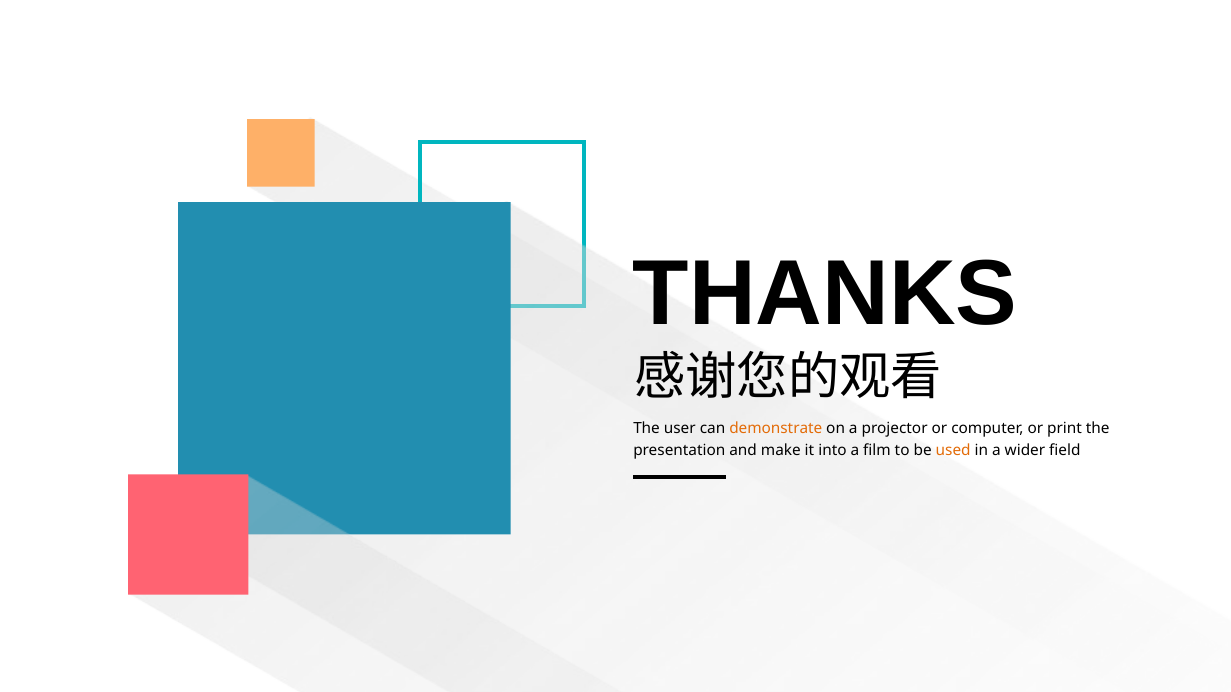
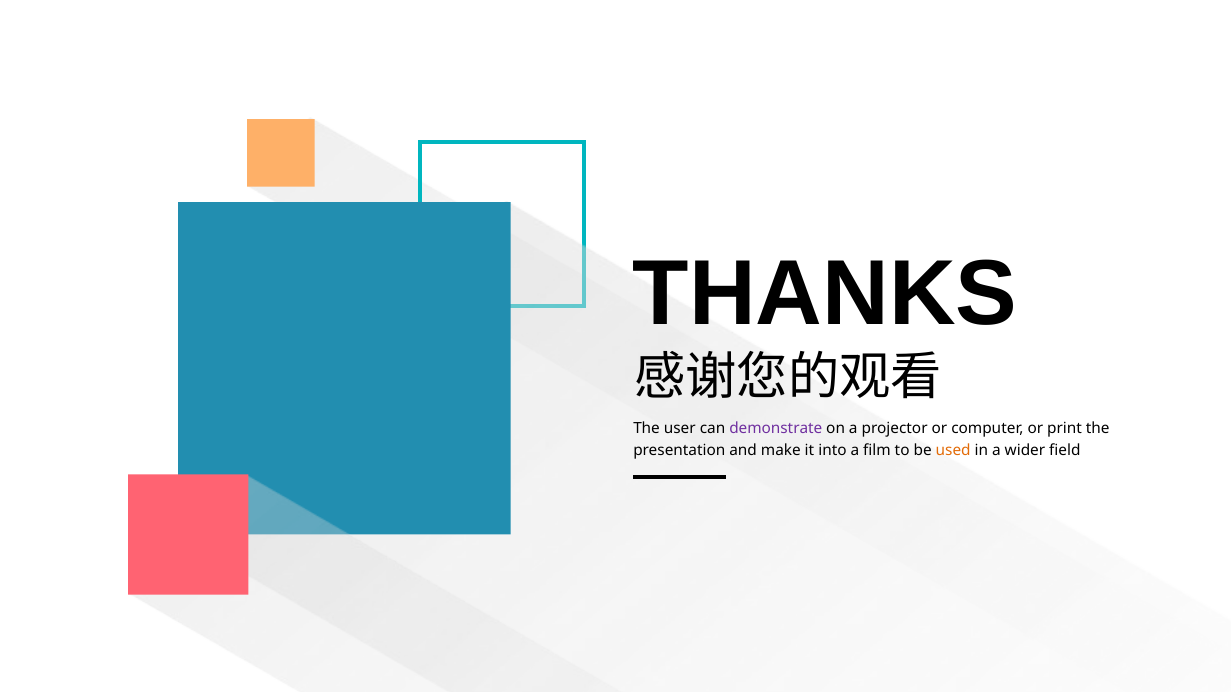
demonstrate colour: orange -> purple (776, 429)
